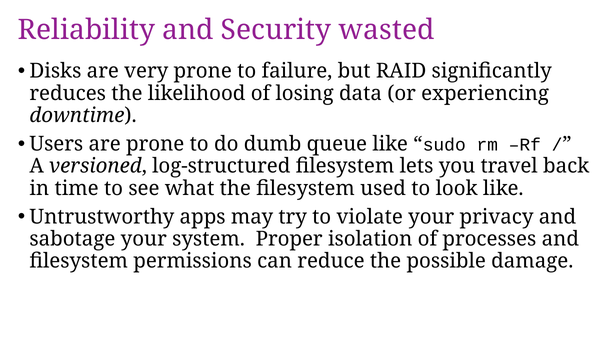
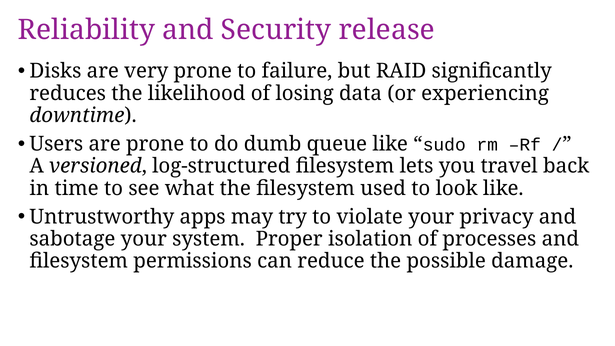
wasted: wasted -> release (387, 30)
